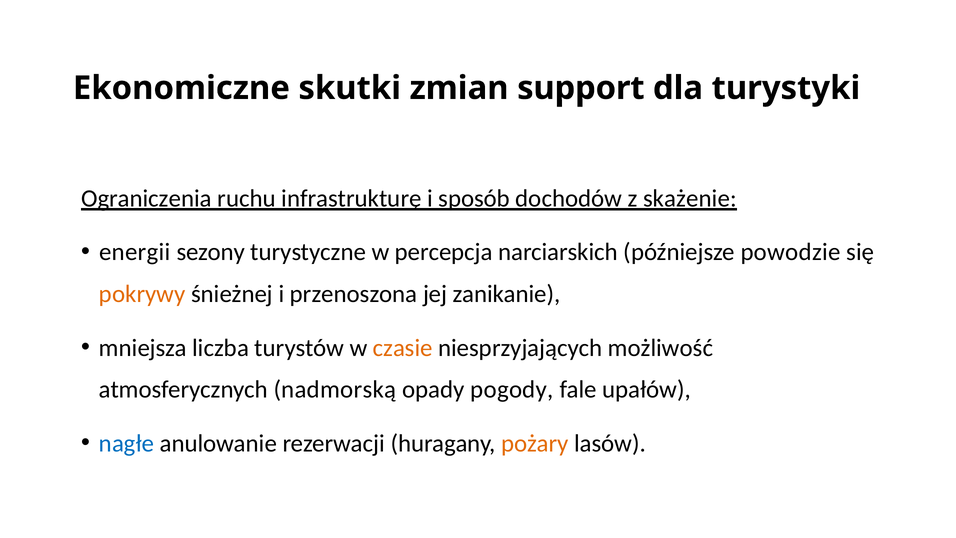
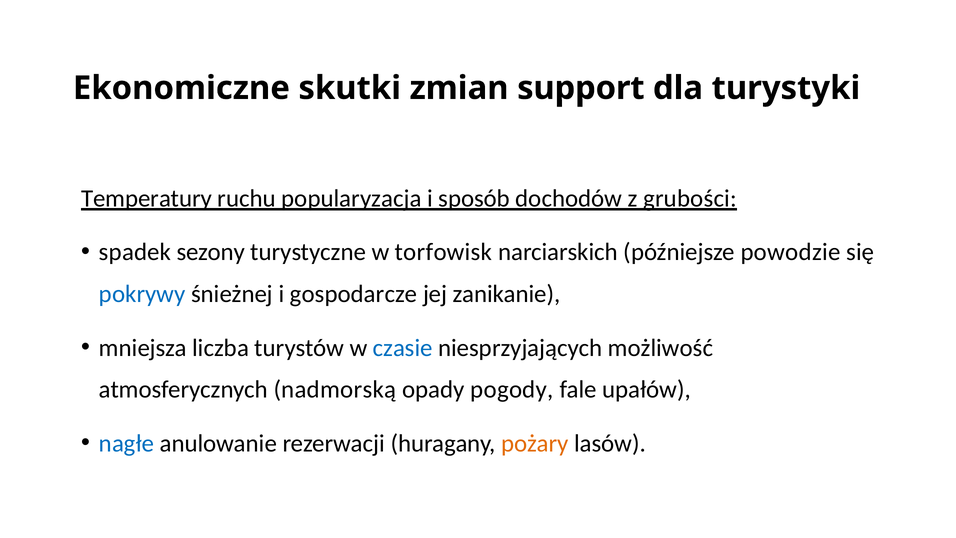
Ograniczenia: Ograniczenia -> Temperatury (146, 198)
infrastrukturę: infrastrukturę -> popularyzacja (351, 198)
skażenie: skażenie -> grubości (690, 198)
energii: energii -> spadek (135, 252)
percepcja: percepcja -> torfowisk (444, 252)
pokrywy colour: orange -> blue (142, 294)
przenoszona: przenoszona -> gospodarcze (354, 294)
czasie colour: orange -> blue (403, 348)
